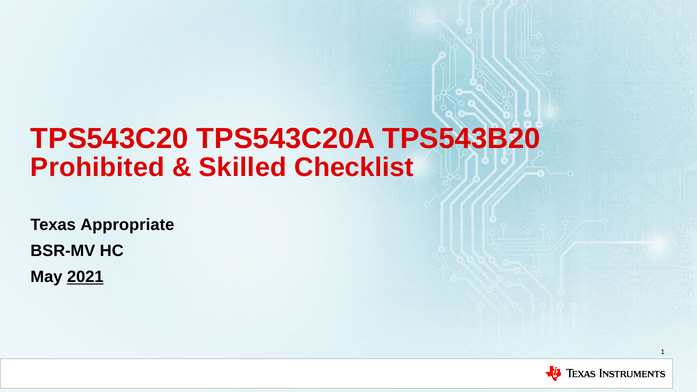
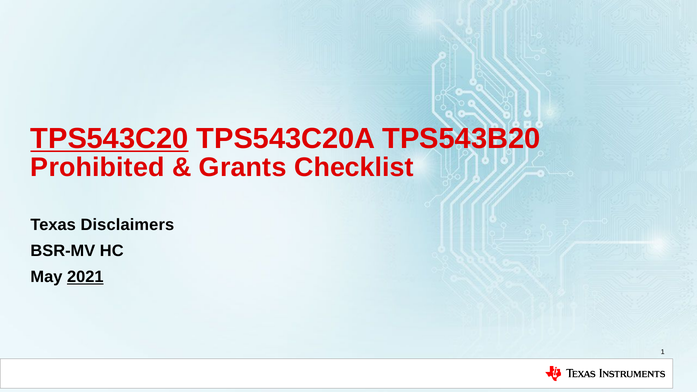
TPS543C20 underline: none -> present (109, 139)
Skilled: Skilled -> Grants (243, 167)
Appropriate: Appropriate -> Disclaimers (127, 225)
